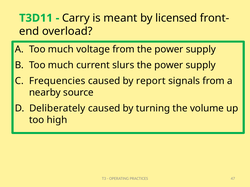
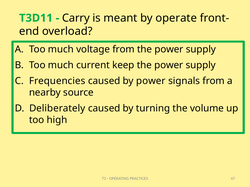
licensed: licensed -> operate (176, 18)
slurs: slurs -> keep (123, 65)
by report: report -> power (151, 81)
